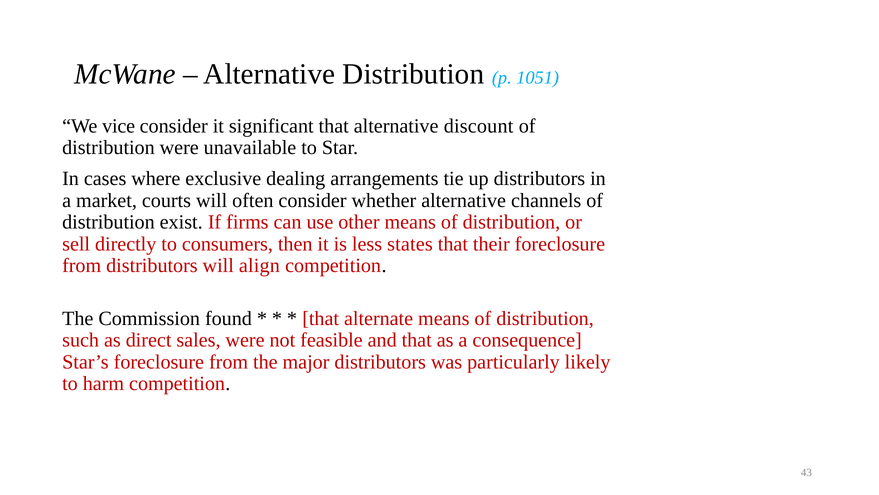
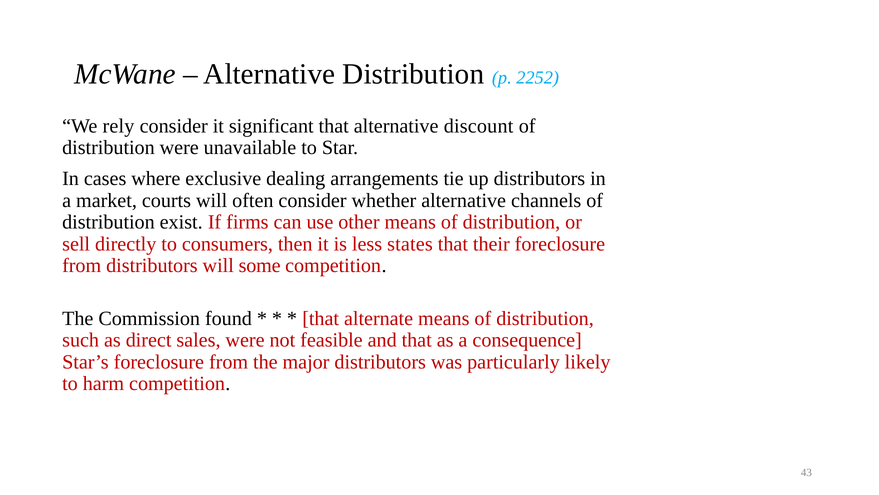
1051: 1051 -> 2252 (538, 78)
vice: vice -> rely (118, 126)
align: align -> some (260, 265)
